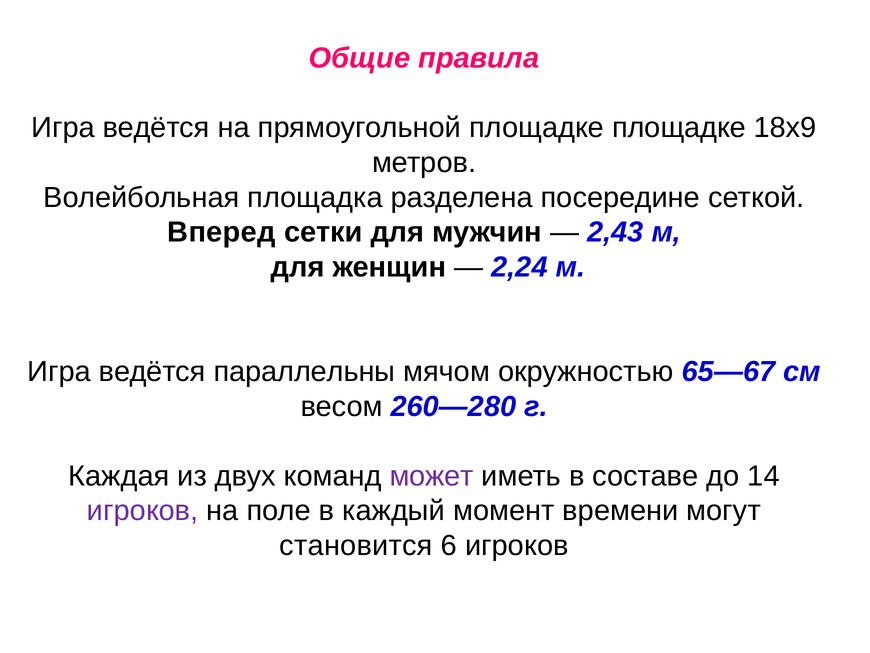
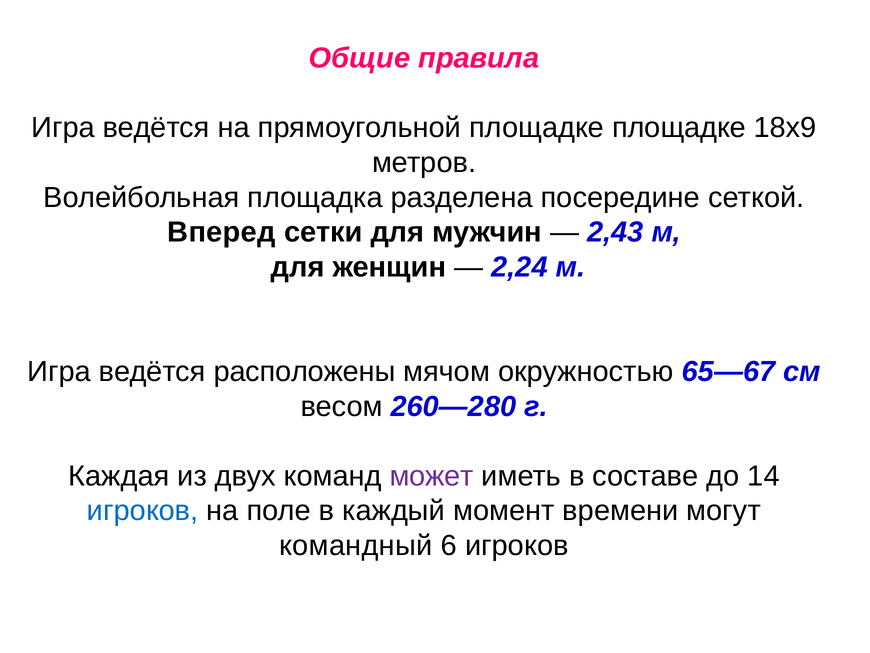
параллельны: параллельны -> расположены (305, 371)
игроков colour: purple -> blue (143, 511)
становится: становится -> командный (356, 545)
